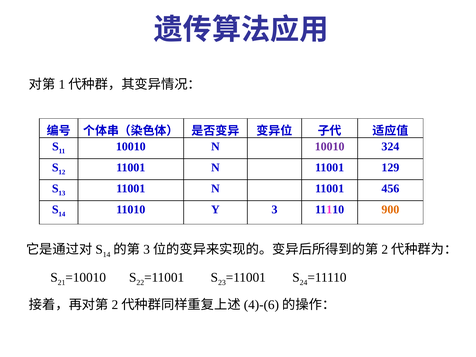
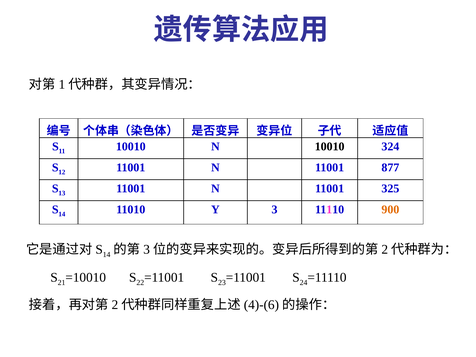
10010 colour: purple -> black (330, 147)
129: 129 -> 877 (390, 168)
456: 456 -> 325 (390, 189)
